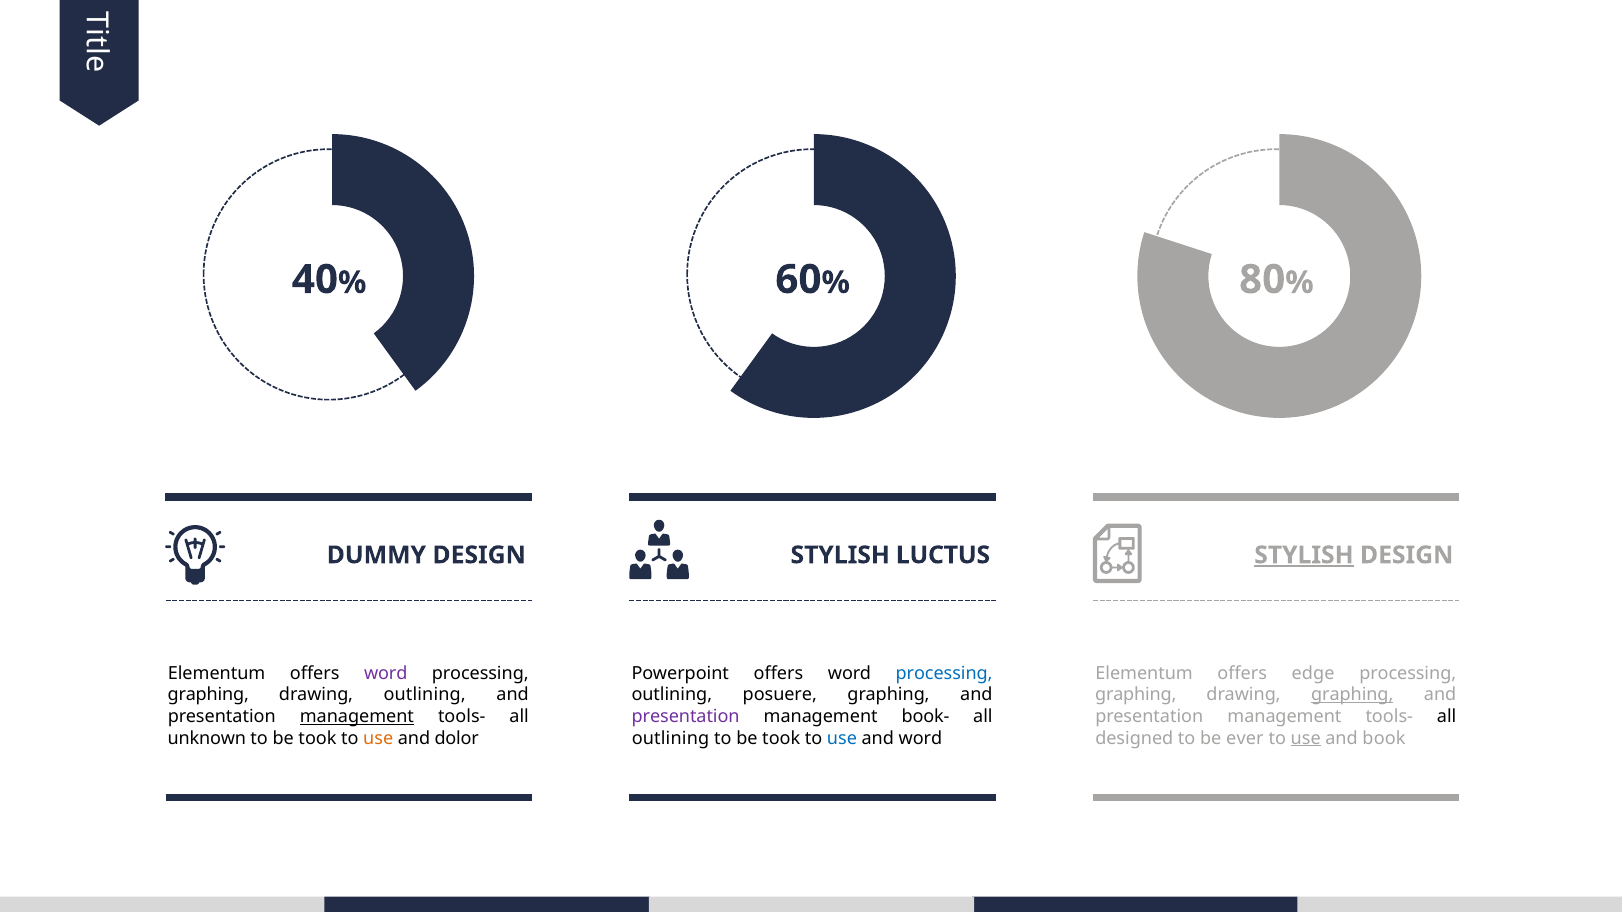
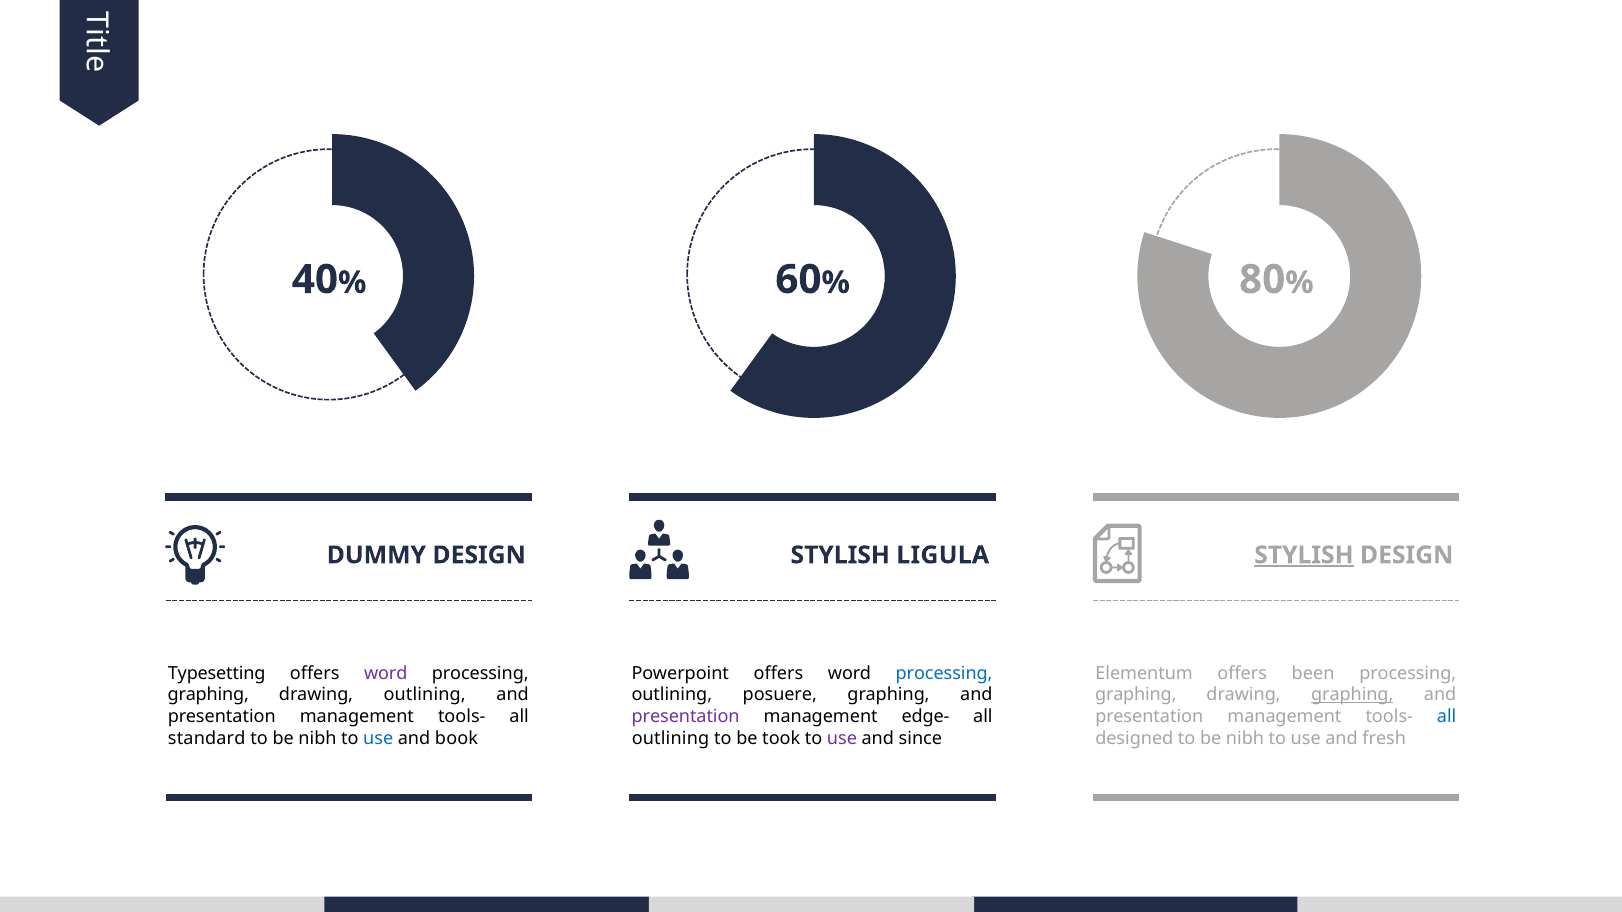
LUCTUS: LUCTUS -> LIGULA (943, 555)
Elementum: Elementum -> Typesetting (217, 674)
edge: edge -> been (1313, 674)
management underline: present -> none (357, 717)
book-: book- -> edge- (926, 717)
all colour: black -> blue (1447, 717)
unknown: unknown -> standard (207, 738)
took: took -> nibh (318, 738)
use colour: orange -> blue (378, 738)
dolor: dolor -> book (457, 738)
use colour: blue -> purple (842, 738)
and word: word -> since (920, 738)
designed to be ever: ever -> nibh (1245, 738)
use underline: present -> none (1306, 738)
book: book -> fresh (1384, 738)
